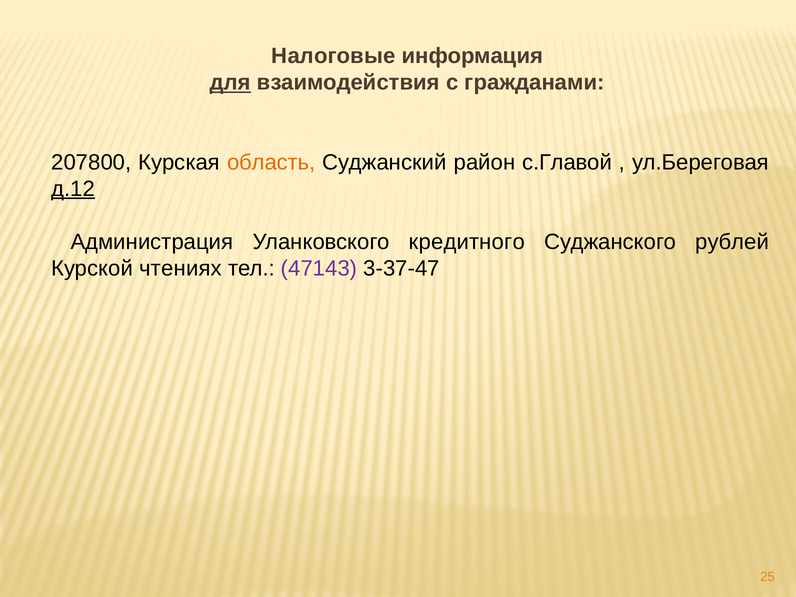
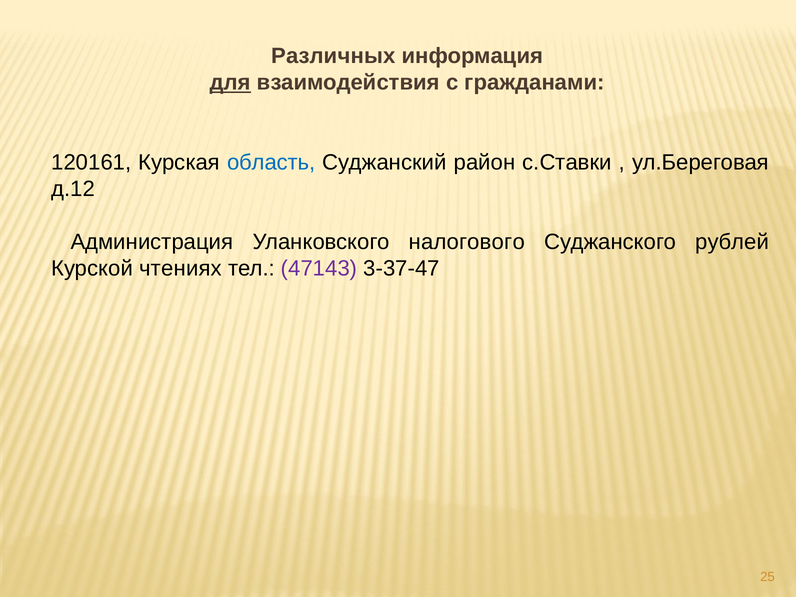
Налоговые: Налоговые -> Различных (333, 56)
207800: 207800 -> 120161 (91, 162)
область colour: orange -> blue (271, 162)
с.Главой: с.Главой -> с.Ставки (567, 162)
д.12 underline: present -> none (73, 189)
кредитного: кредитного -> налогового (467, 242)
